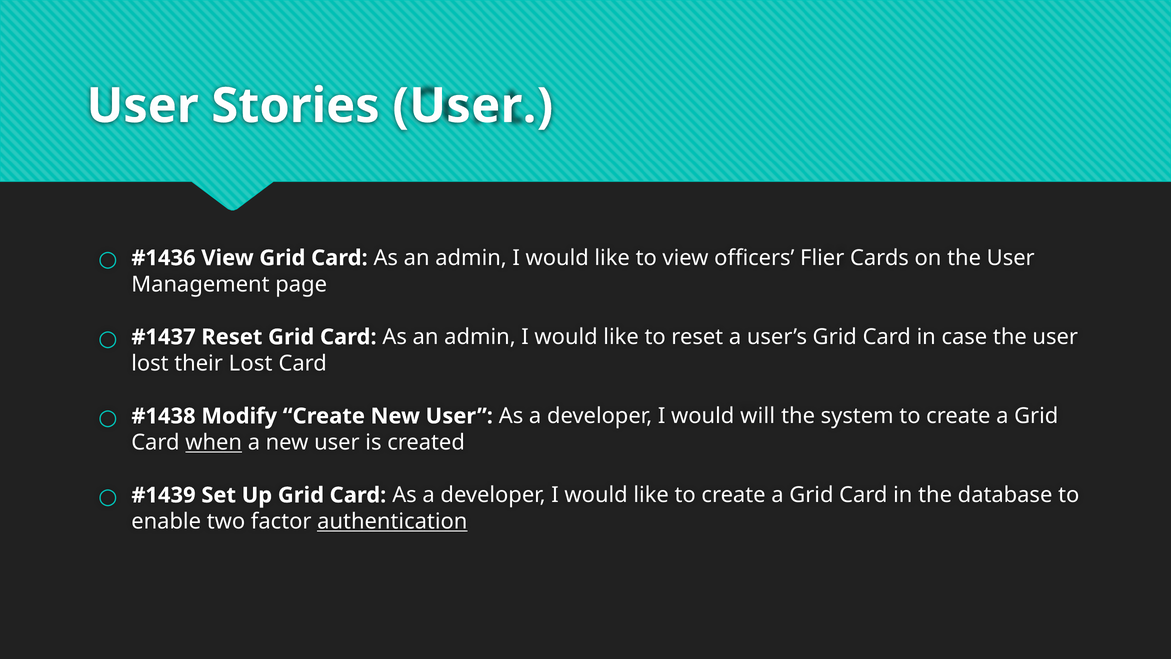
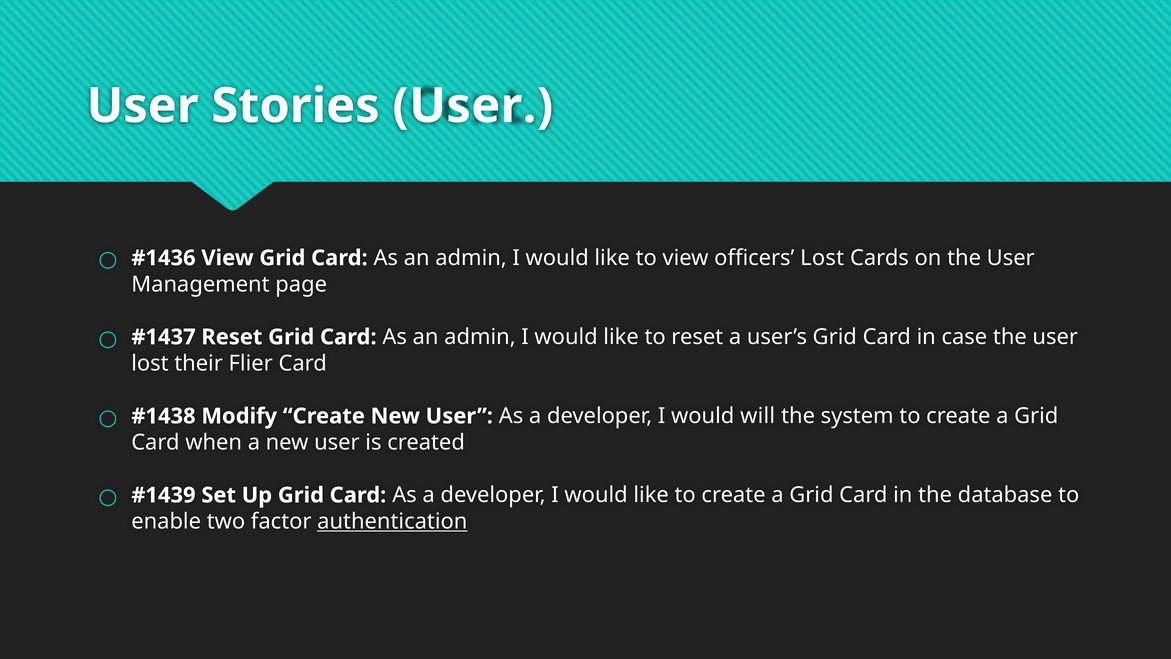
officers Flier: Flier -> Lost (822, 258)
their Lost: Lost -> Flier (251, 363)
when underline: present -> none (214, 442)
